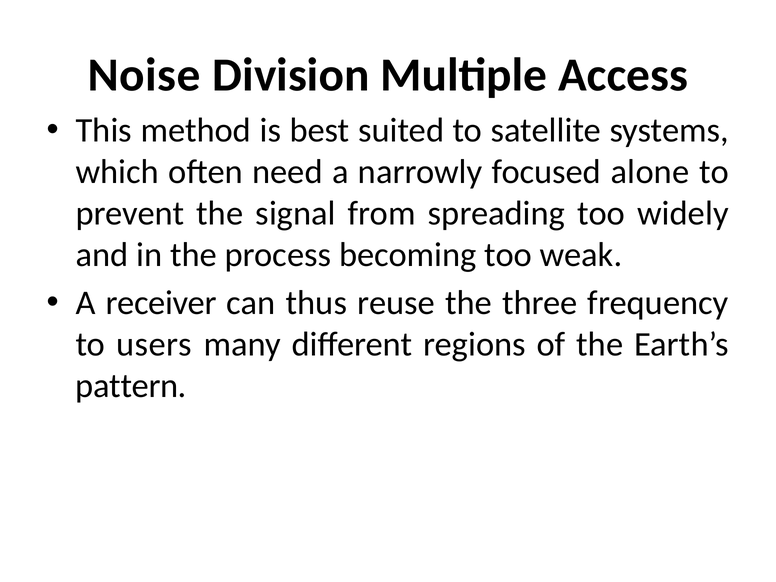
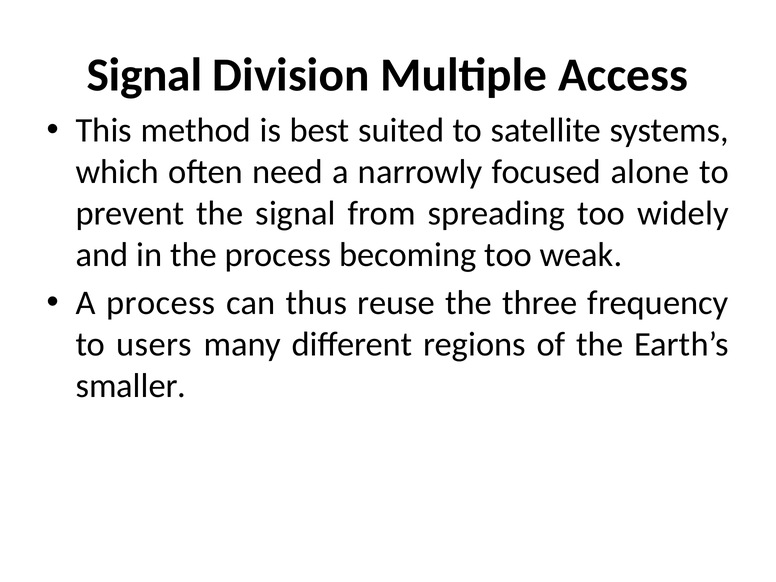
Noise: Noise -> Signal (145, 75)
A receiver: receiver -> process (161, 303)
pattern: pattern -> smaller (131, 386)
